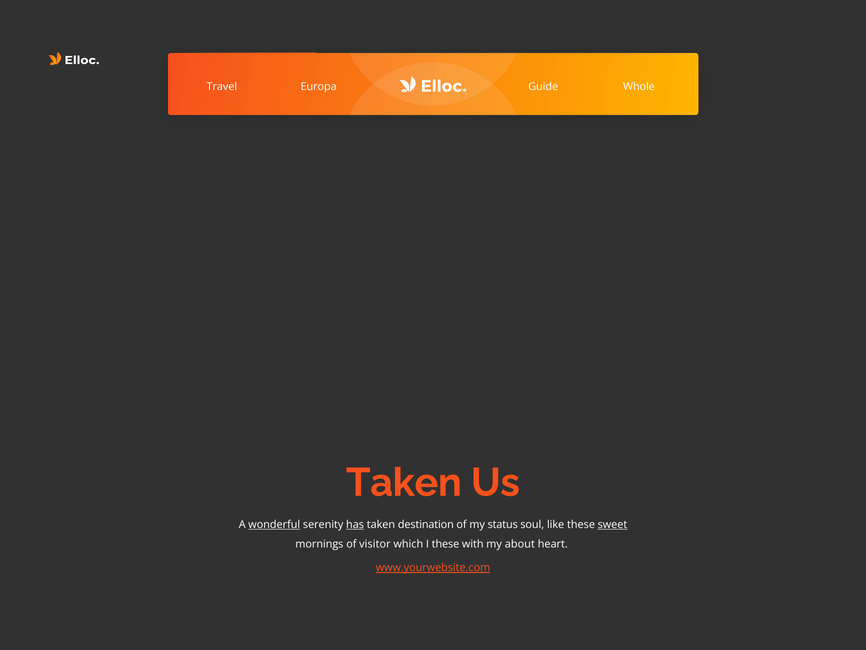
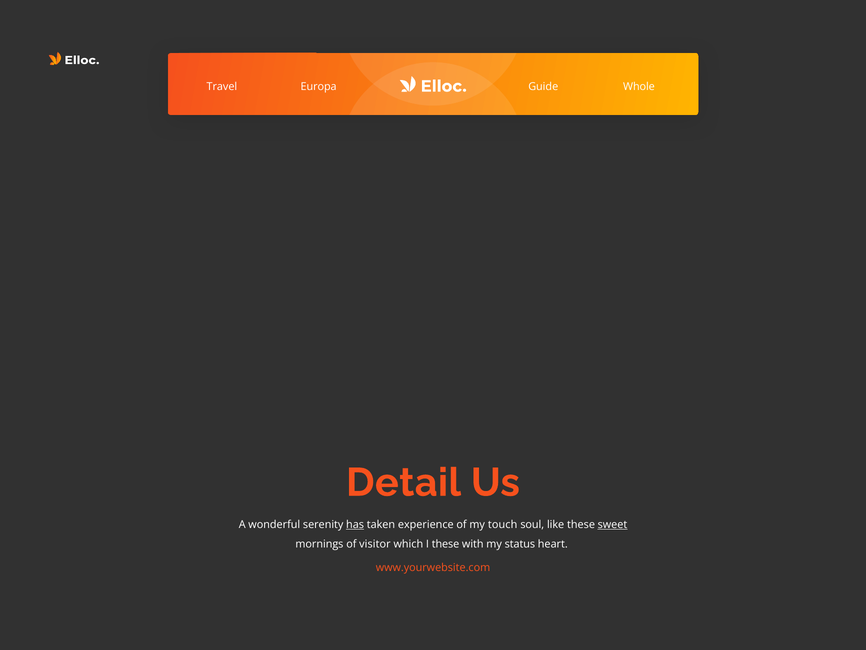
Taken: Taken -> Detail (404, 482)
wonderful underline: present -> none (274, 524)
destination: destination -> experience (426, 524)
status: status -> touch (503, 524)
about: about -> status (520, 544)
www.yourwebsite.com underline: present -> none (433, 567)
